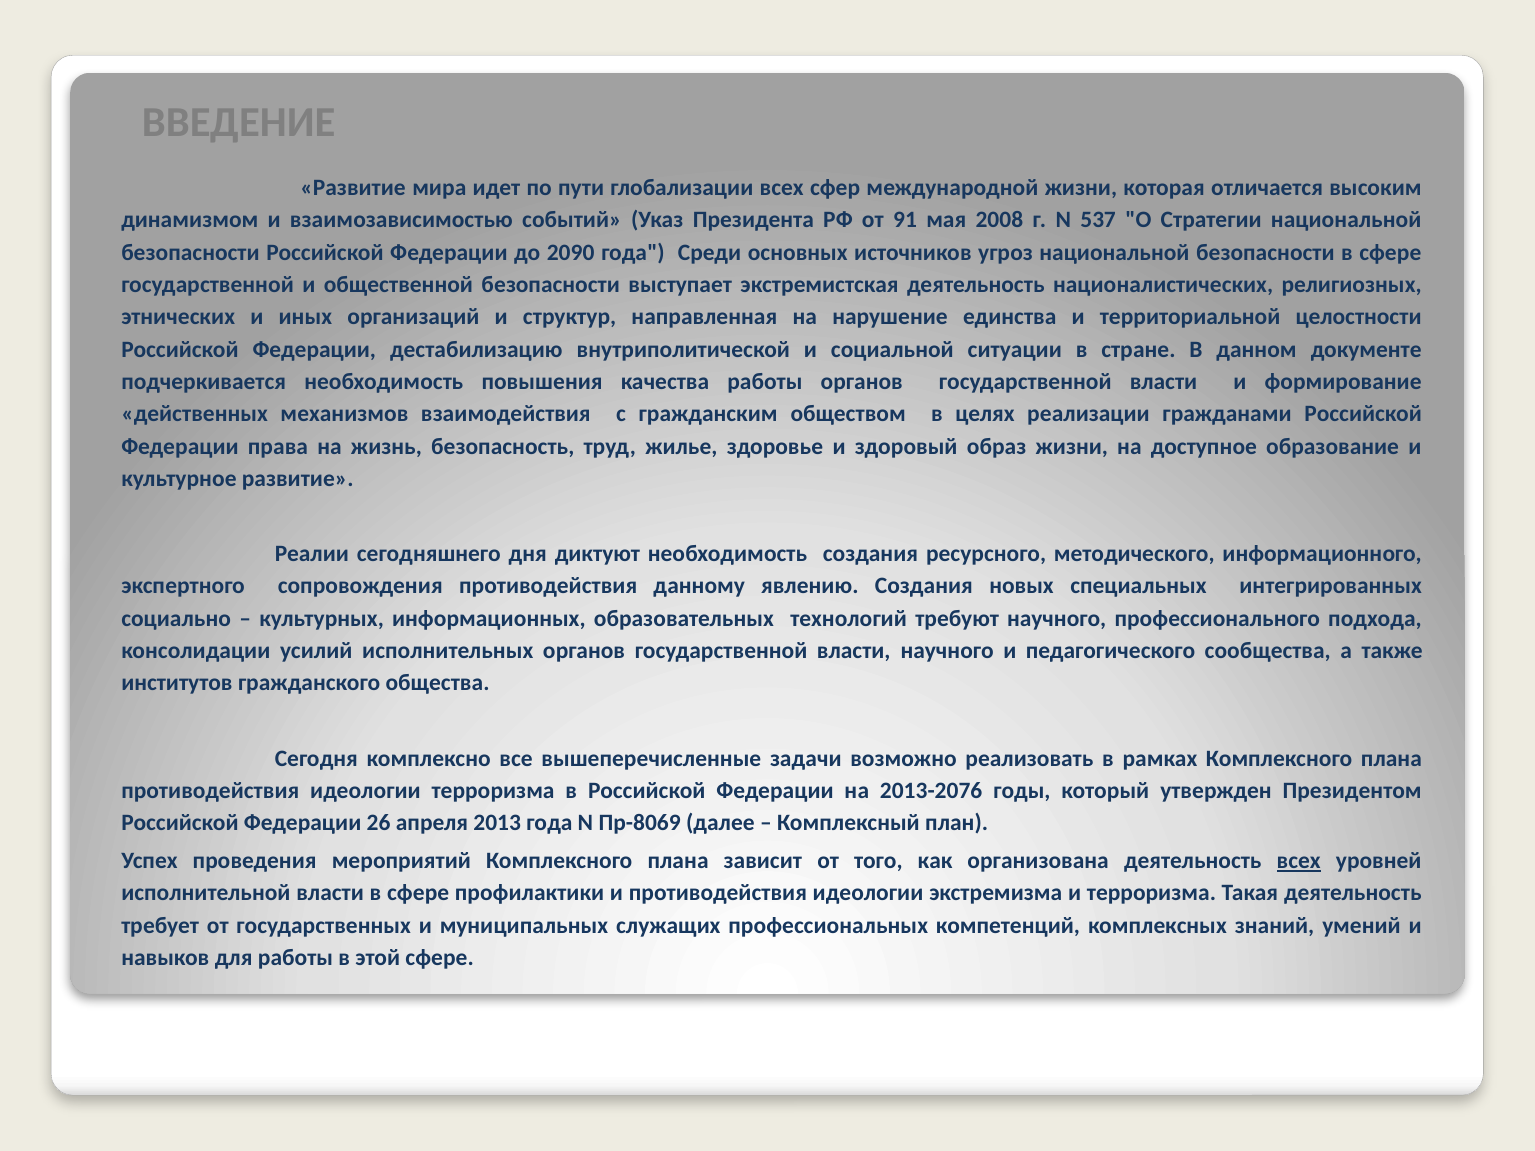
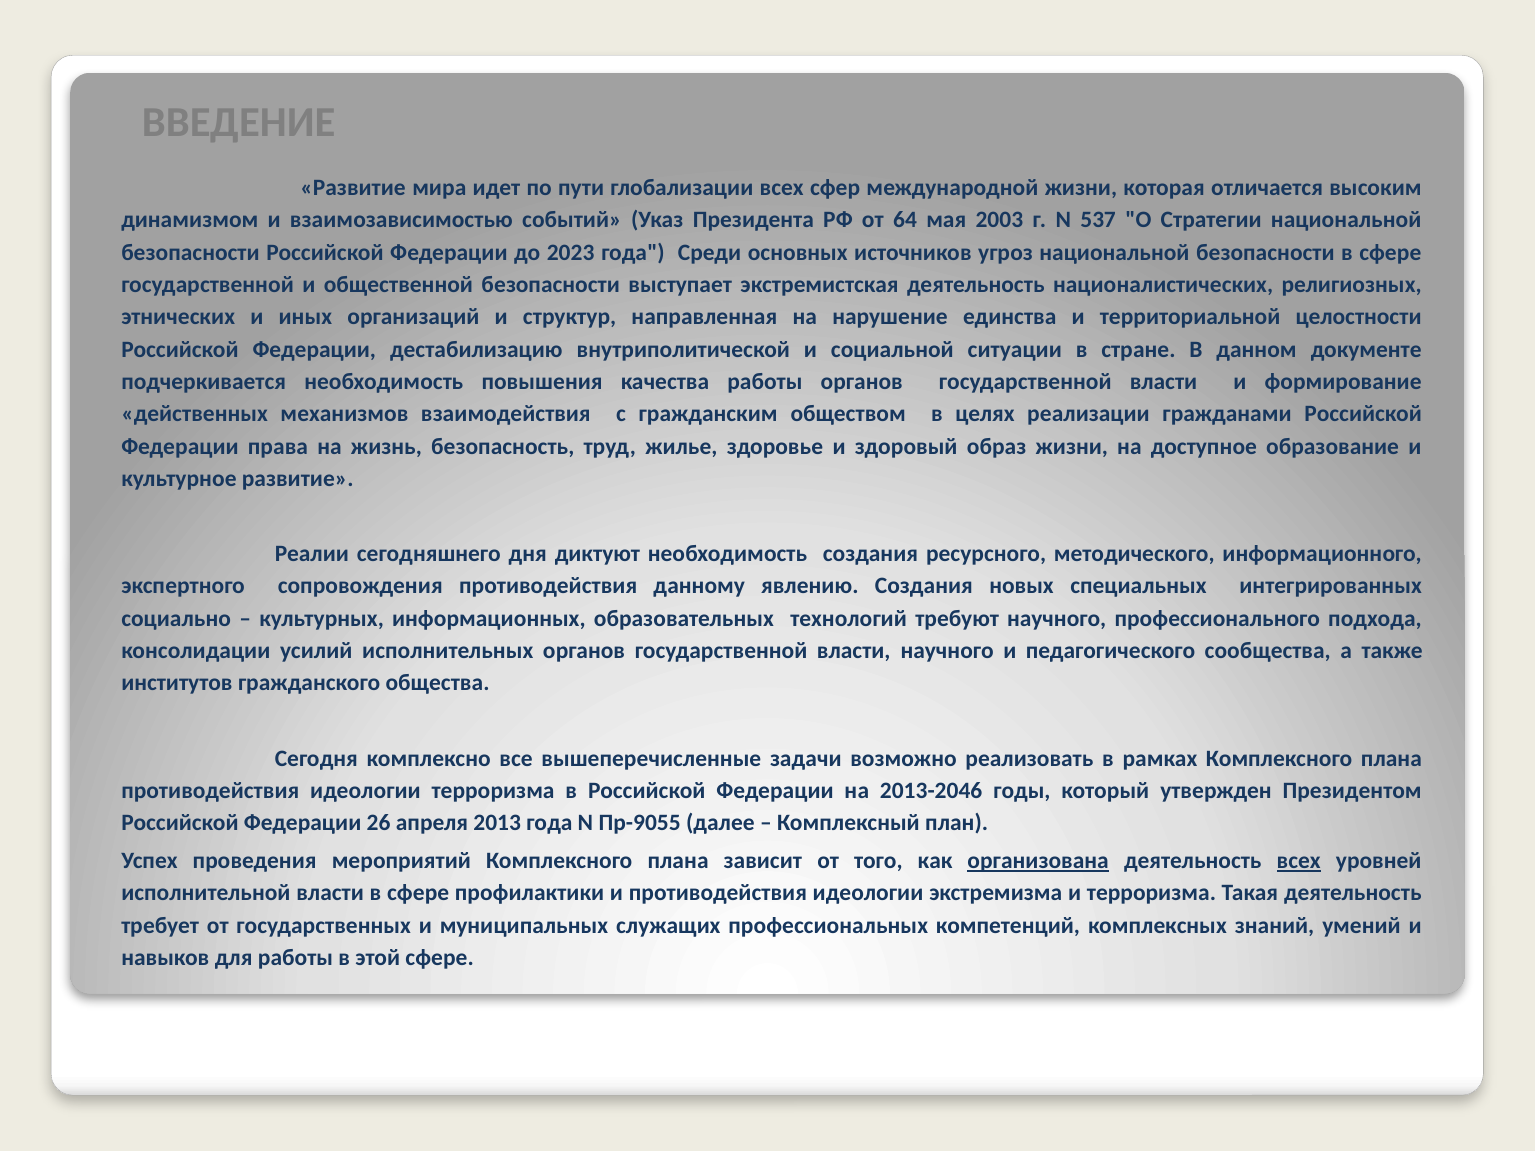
91: 91 -> 64 (905, 220)
2008: 2008 -> 2003 (999, 220)
2090: 2090 -> 2023 (571, 252)
2013-2076: 2013-2076 -> 2013-2046 (931, 791)
Пр-8069: Пр-8069 -> Пр-9055 (640, 823)
организована underline: none -> present (1038, 861)
